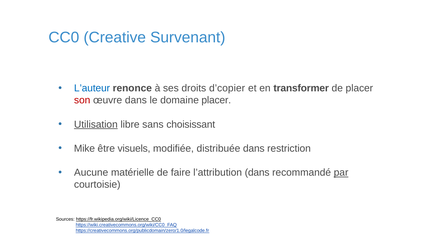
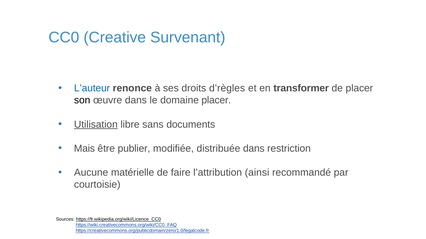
d’copier: d’copier -> d’règles (227, 89)
son colour: red -> black (82, 101)
choisissant: choisissant -> documents (191, 125)
Mike: Mike -> Mais (84, 149)
visuels: visuels -> publier (134, 149)
l’attribution dans: dans -> ainsi (257, 173)
par underline: present -> none (341, 173)
